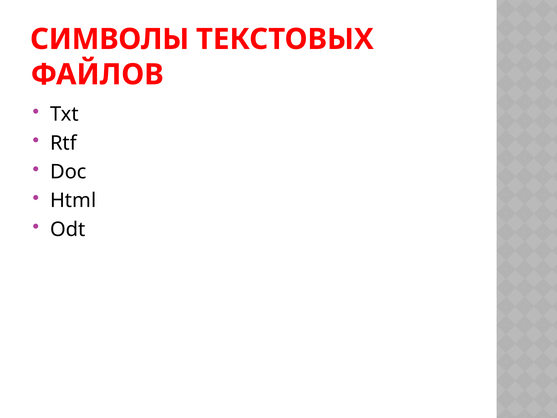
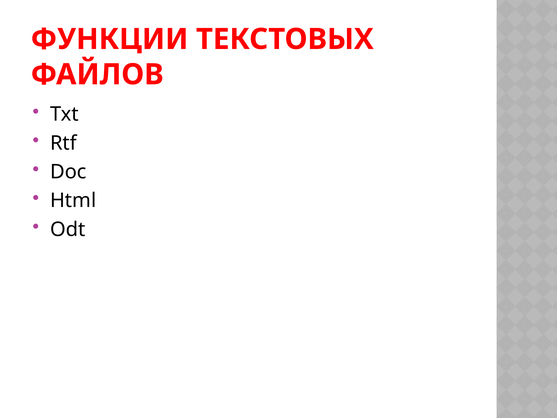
СИМВОЛЫ: СИМВОЛЫ -> ФУНКЦИИ (110, 39)
